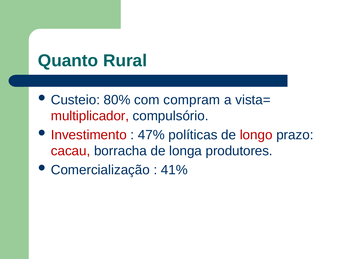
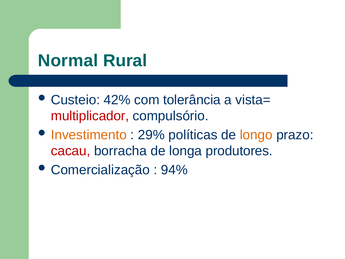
Quanto: Quanto -> Normal (68, 61)
80%: 80% -> 42% (117, 100)
compram: compram -> tolerância (192, 100)
Investimento colour: red -> orange (89, 135)
47%: 47% -> 29% (151, 135)
longo colour: red -> orange (256, 135)
41%: 41% -> 94% (174, 170)
